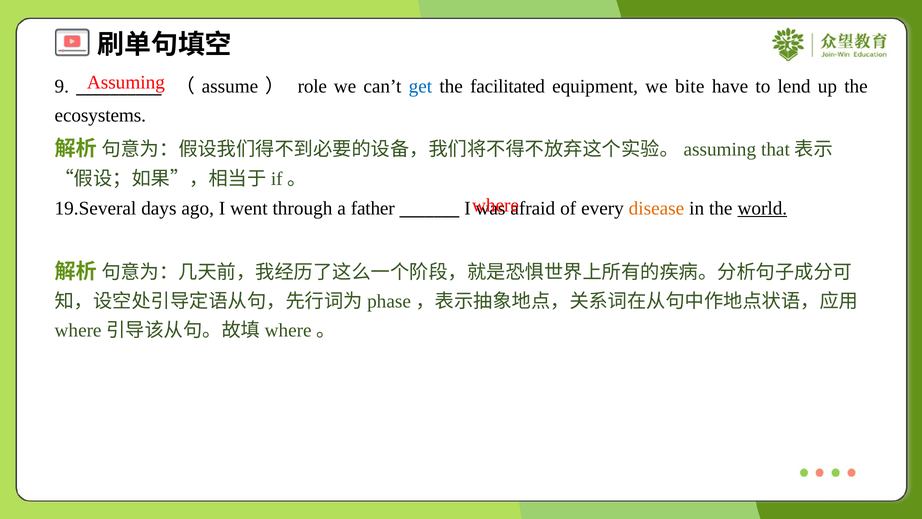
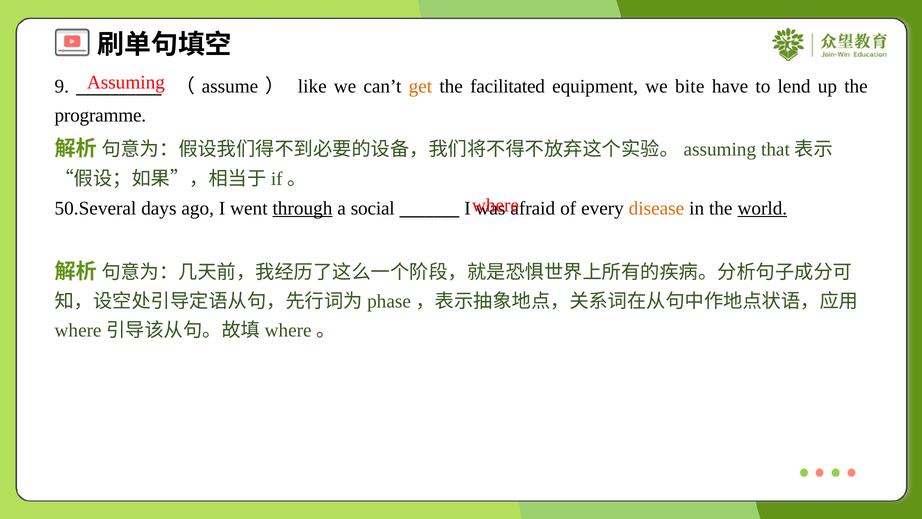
role: role -> like (312, 86)
get colour: blue -> orange (420, 86)
ecosystems: ecosystems -> programme (100, 115)
19.Several: 19.Several -> 50.Several (95, 208)
through underline: none -> present (302, 208)
father: father -> social (373, 208)
